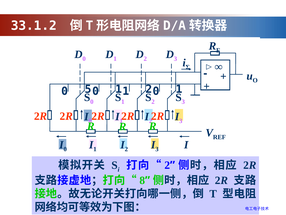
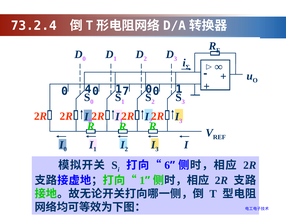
33.1.2: 33.1.2 -> 73.2.4 (34, 26)
5: 5 -> 4 (88, 89)
0 1: 1 -> 7 (126, 91)
2: 2 -> 0 (149, 89)
2: 2 -> 6 (167, 165)
8: 8 -> 1 (142, 180)
